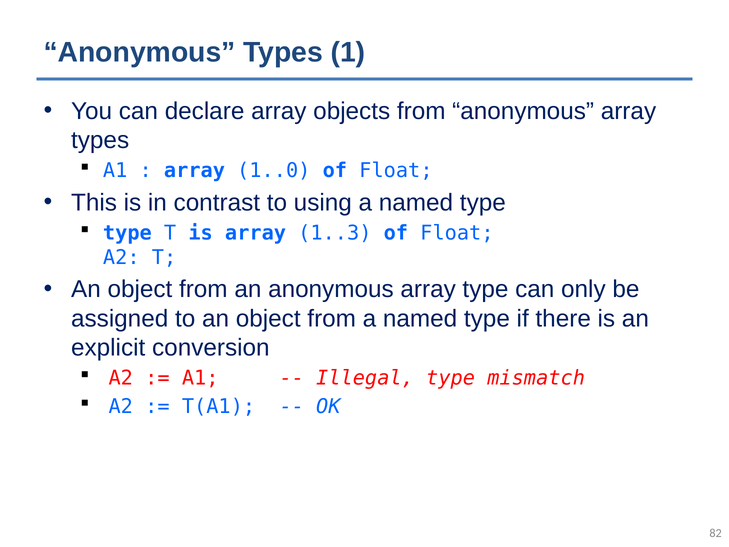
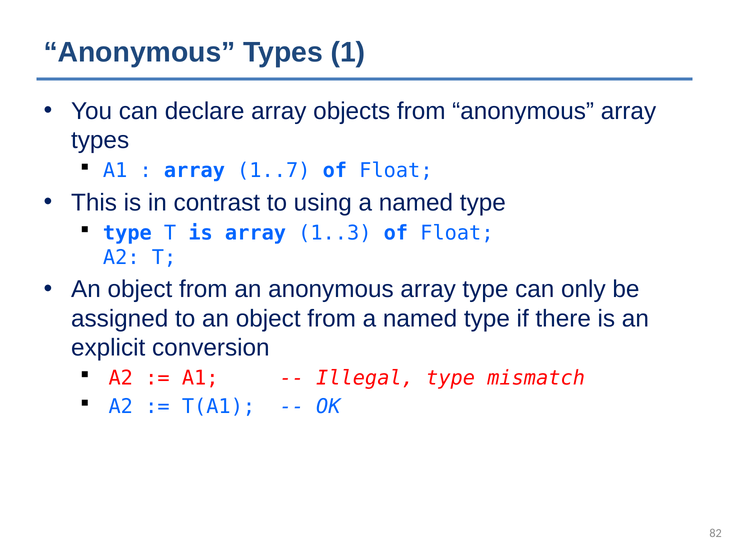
1..0: 1..0 -> 1..7 (274, 171)
